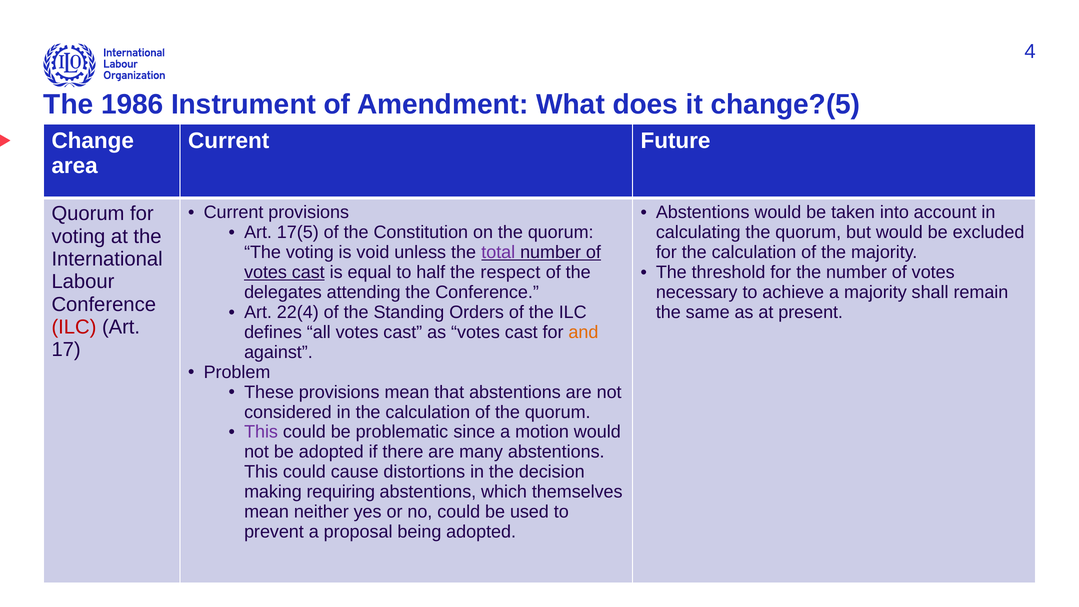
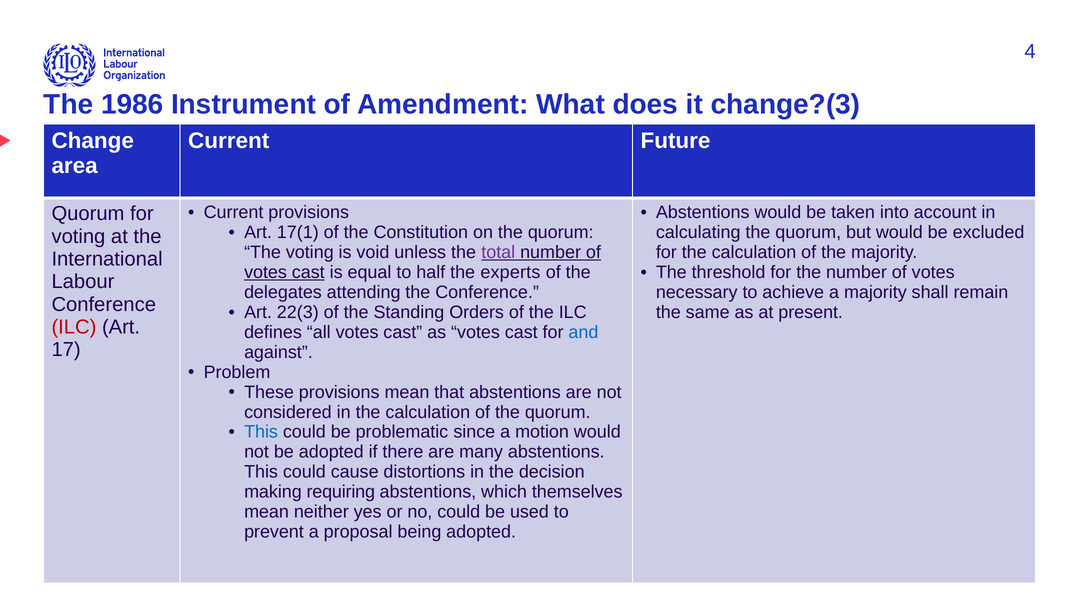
change?(5: change?(5 -> change?(3 (786, 105)
17(5: 17(5 -> 17(1 (298, 232)
respect: respect -> experts (510, 272)
22(4: 22(4 -> 22(3 (298, 312)
and colour: orange -> blue (583, 332)
This colour: purple -> blue (261, 432)
